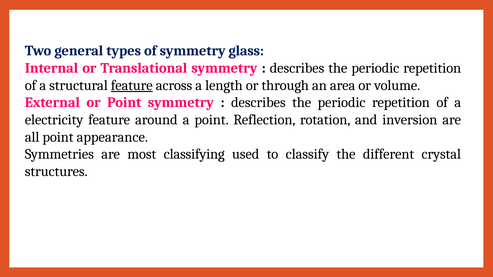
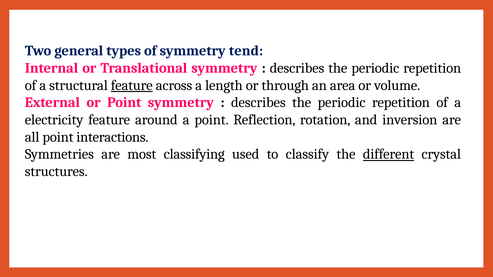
glass: glass -> tend (246, 51)
appearance: appearance -> interactions (112, 137)
different underline: none -> present (389, 154)
